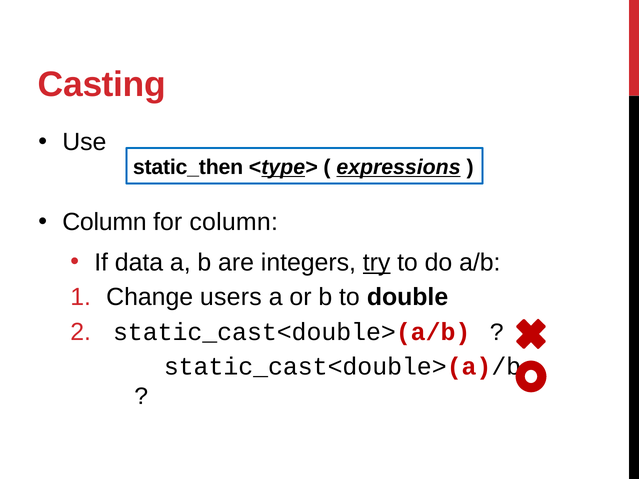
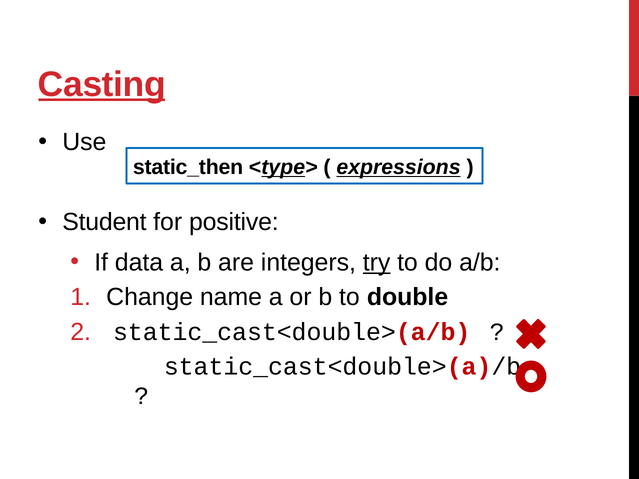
Casting underline: none -> present (102, 84)
Column: Column -> Student (104, 222)
for column: column -> positive (234, 222)
users: users -> name (231, 297)
